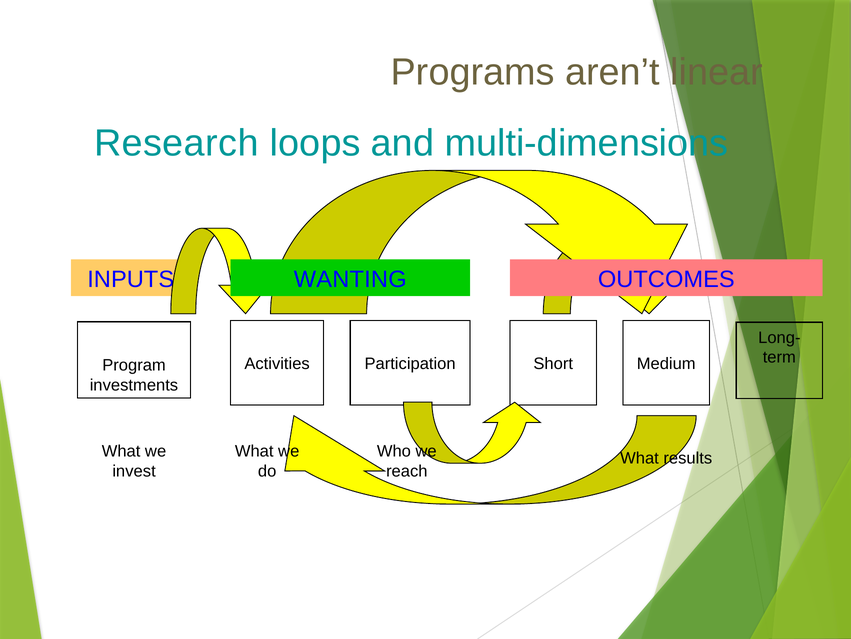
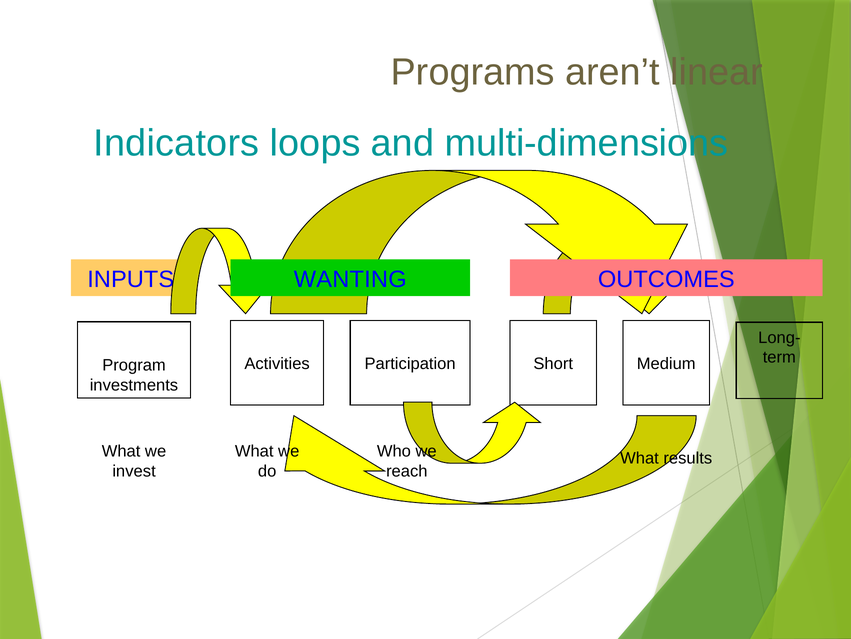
Research: Research -> Indicators (176, 143)
